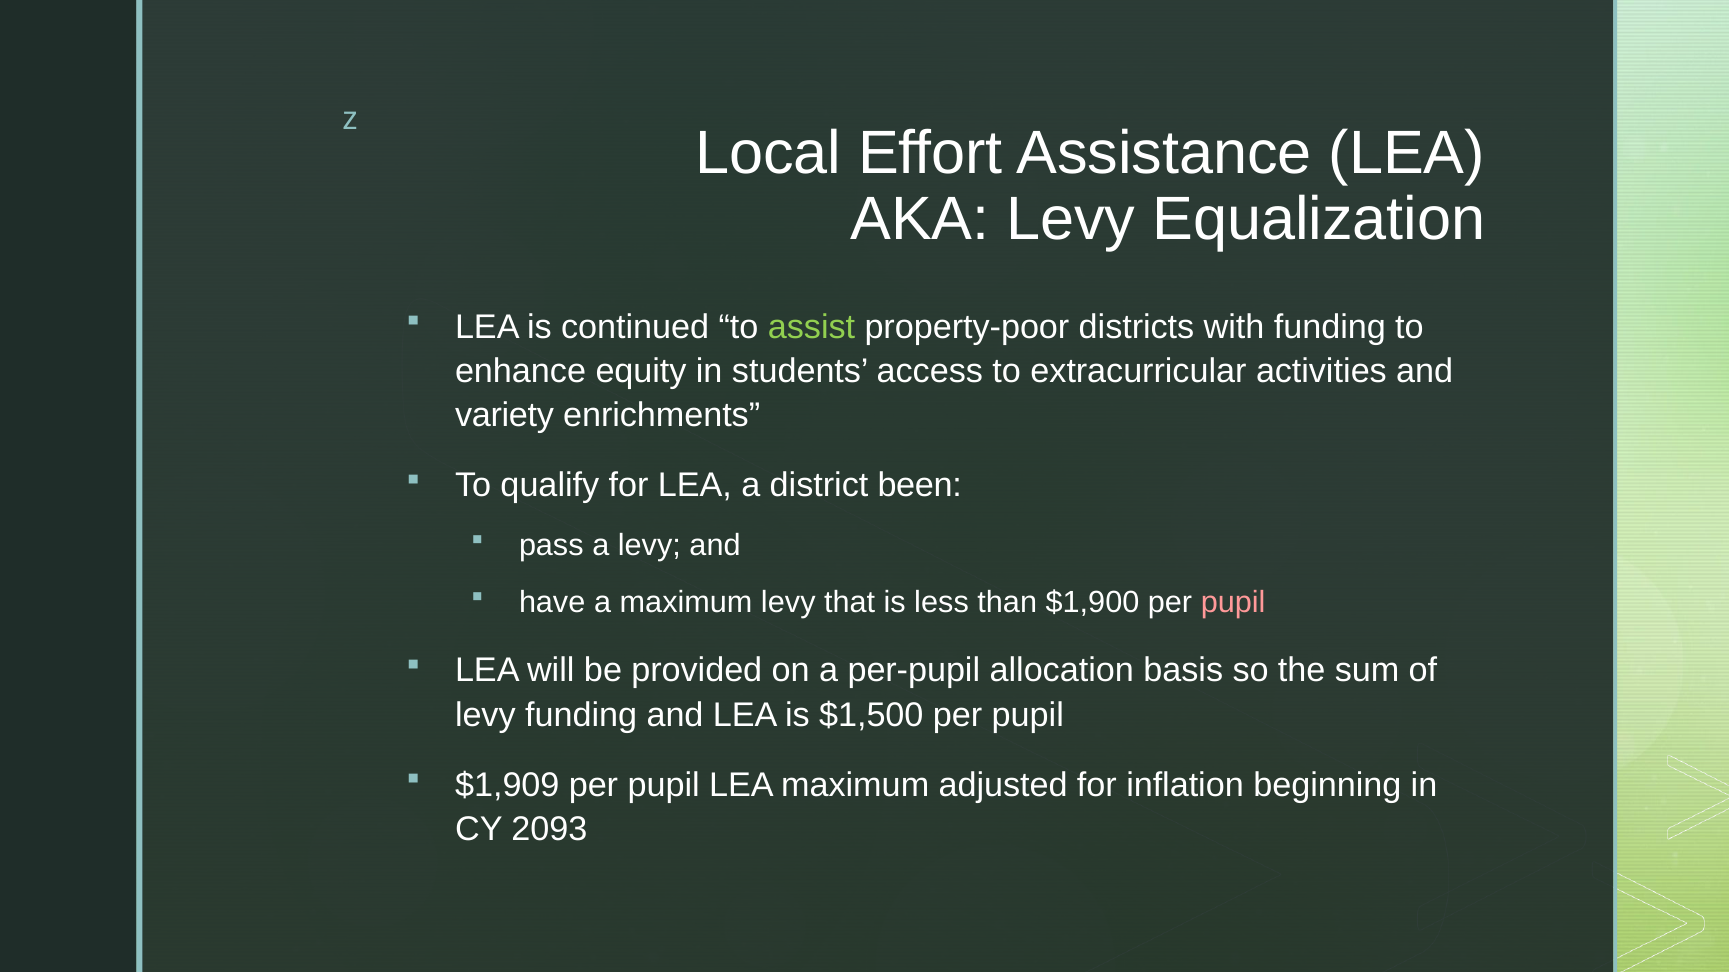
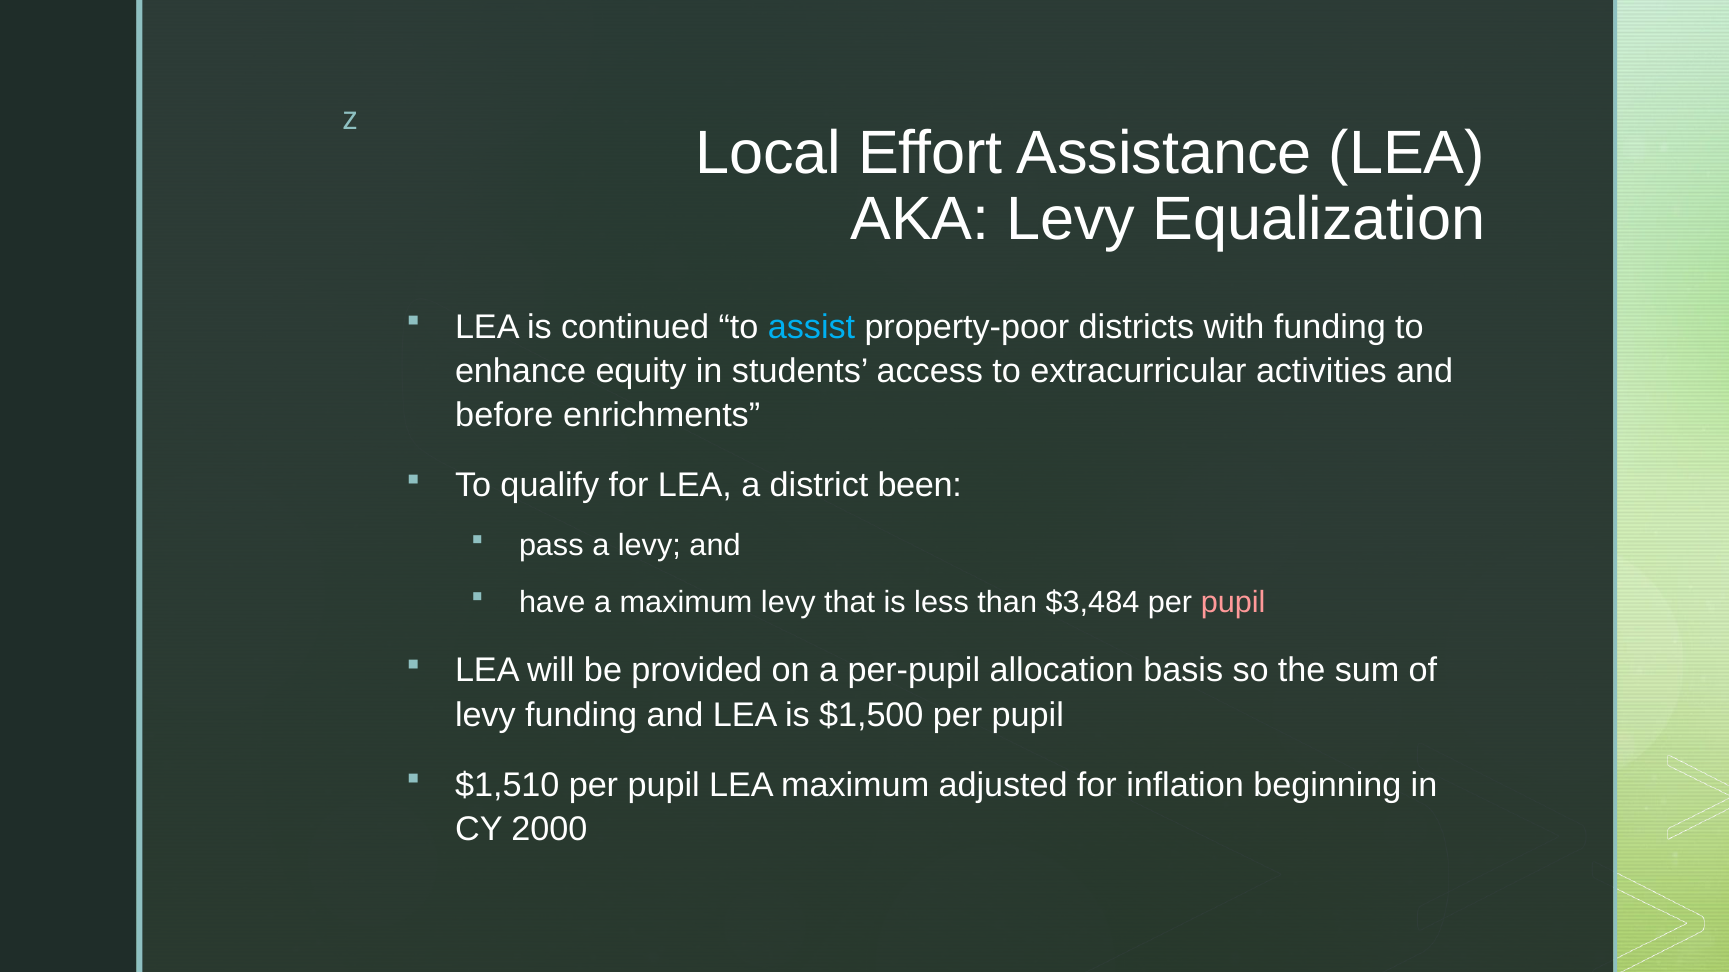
assist colour: light green -> light blue (812, 327)
variety: variety -> before (504, 416)
$1,900: $1,900 -> $3,484 (1092, 603)
$1,909: $1,909 -> $1,510 (507, 785)
2093: 2093 -> 2000 (549, 830)
